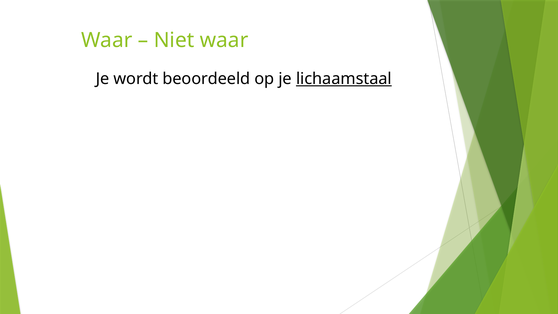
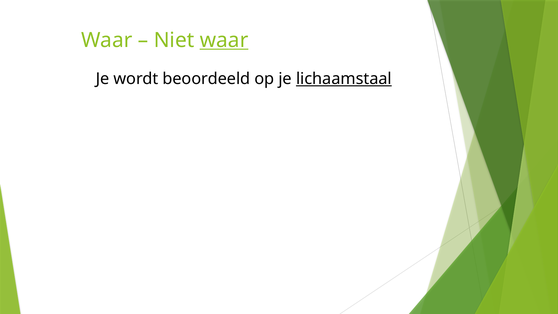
waar underline: none -> present (224, 40)
